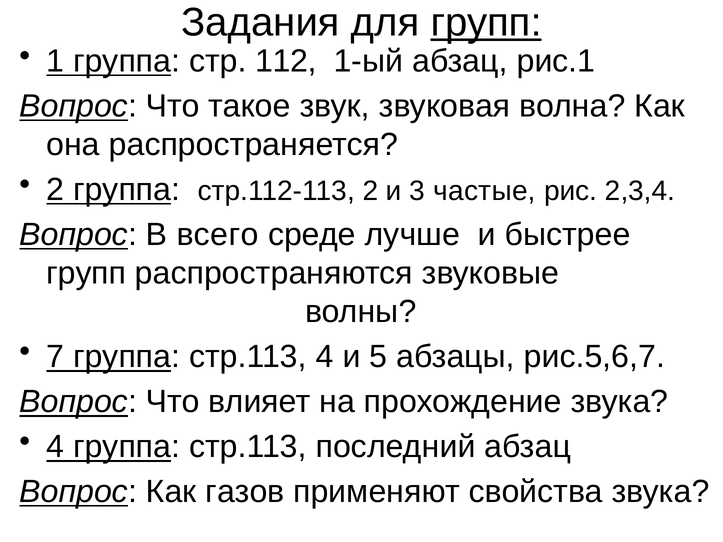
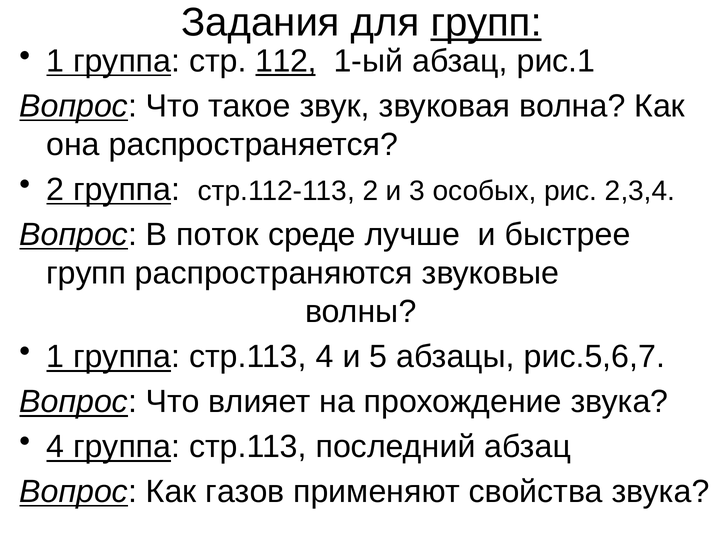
112 underline: none -> present (286, 61)
частые: частые -> особых (485, 191)
всего: всего -> поток (218, 235)
7: 7 -> 1 (55, 357)
